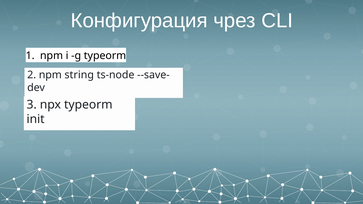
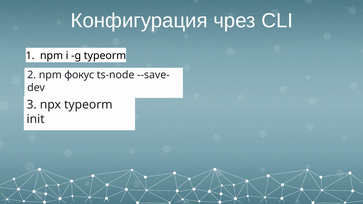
string: string -> фокус (79, 75)
